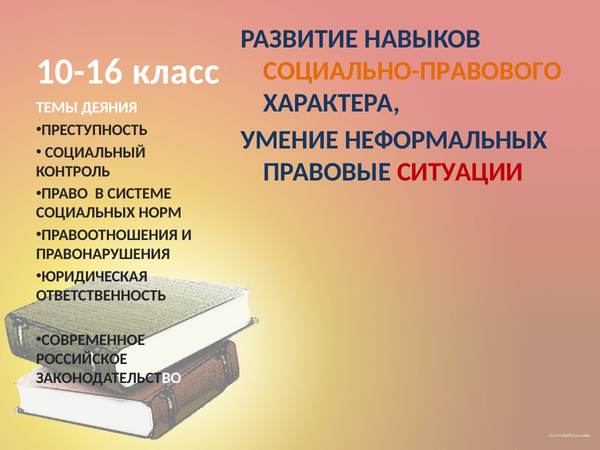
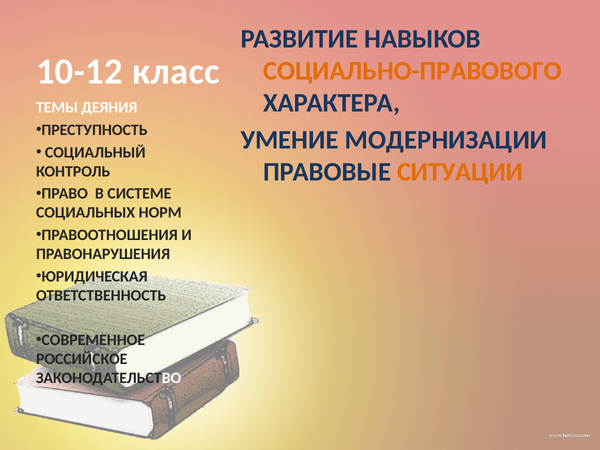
10-16: 10-16 -> 10-12 (79, 72)
НЕФОРМАЛЬНЫХ: НЕФОРМАЛЬНЫХ -> МОДЕРНИЗАЦИИ (446, 140)
СИТУАЦИИ colour: red -> orange (460, 172)
